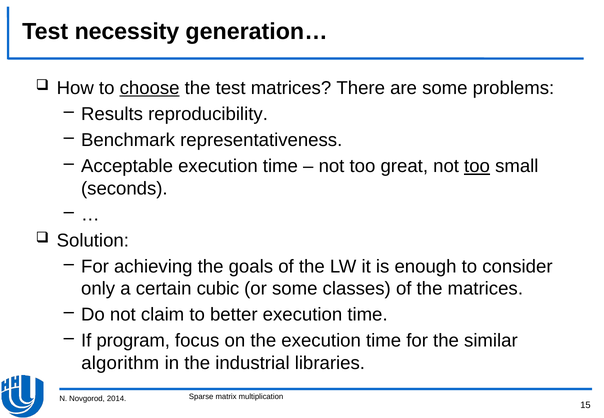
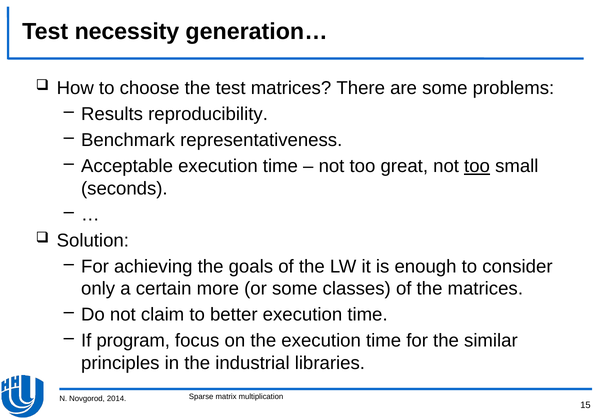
choose underline: present -> none (150, 88)
cubic: cubic -> more (218, 289)
algorithm: algorithm -> principles (120, 363)
